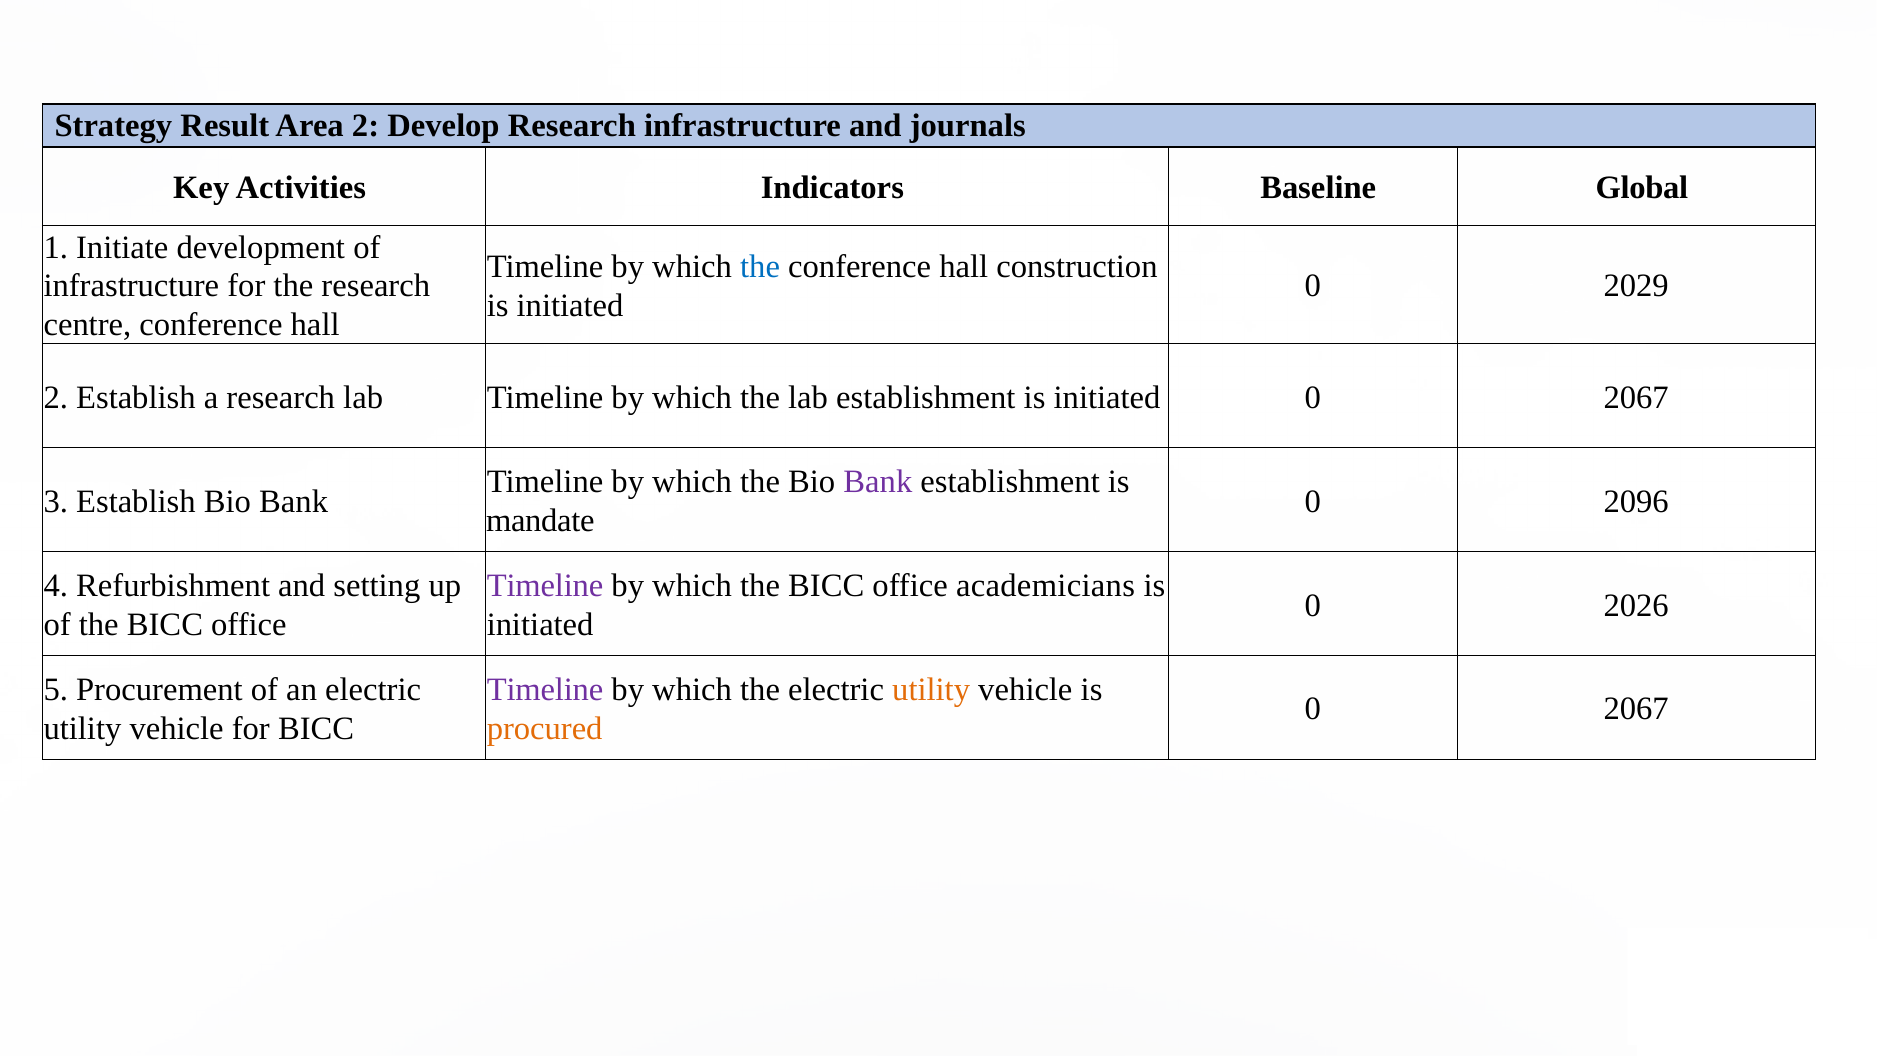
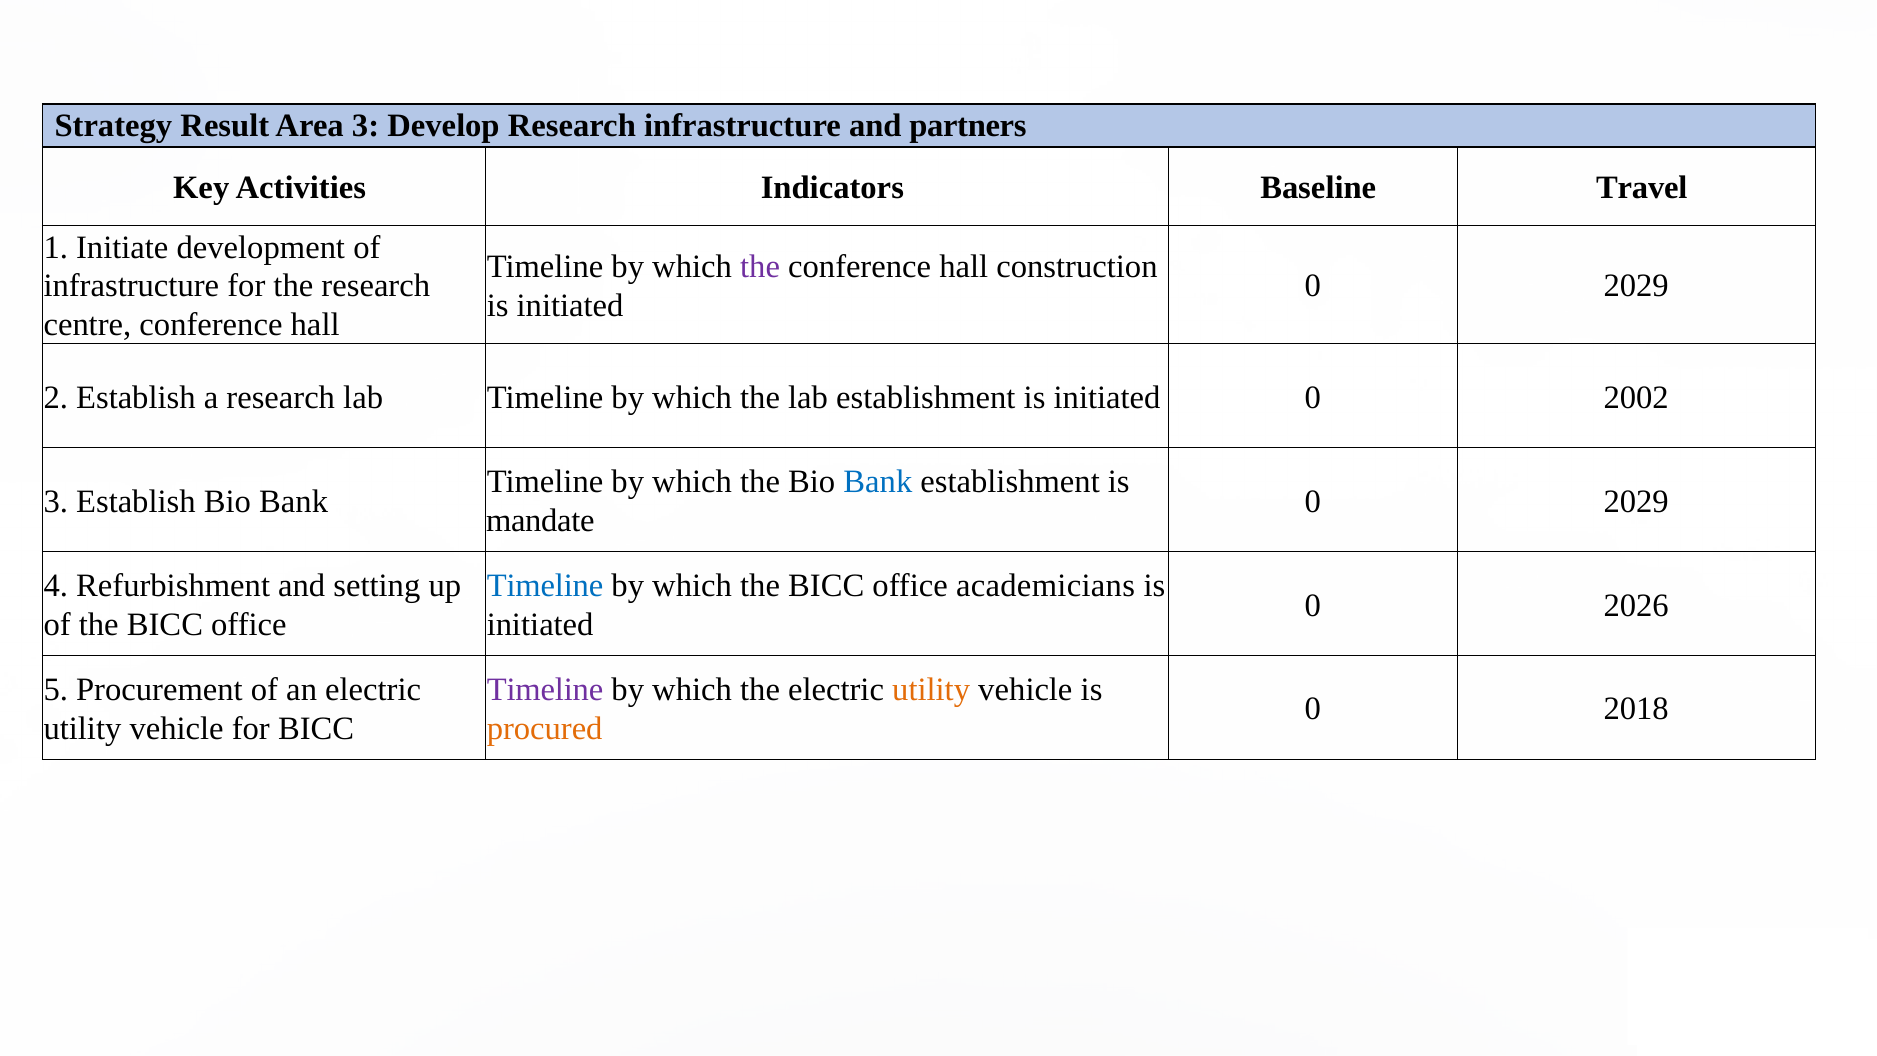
Area 2: 2 -> 3 (366, 126)
journals: journals -> partners (968, 126)
Global: Global -> Travel (1642, 188)
the colour: blue -> purple (760, 267)
initiated 0 2067: 2067 -> 2002 (1636, 397)
Bank colour: purple -> blue (878, 482)
2096: 2096 -> 2029 (1636, 501)
Timeline colour: purple -> blue (545, 586)
2067: 2067 -> 2018 (1636, 709)
